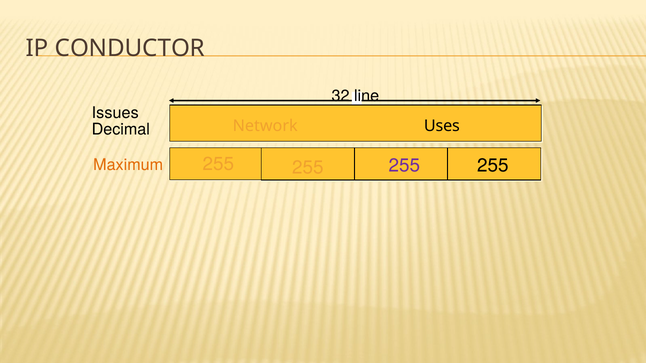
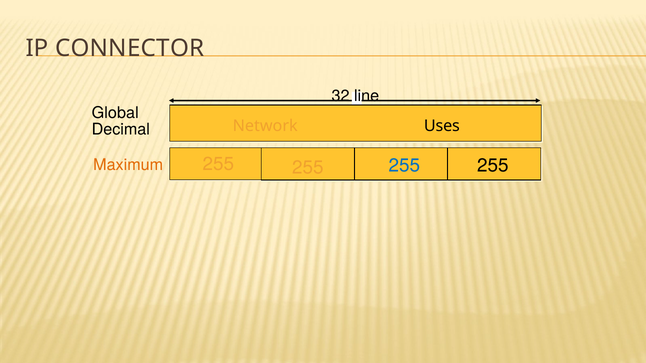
CONDUCTOR: CONDUCTOR -> CONNECTOR (130, 48)
Issues: Issues -> Global (115, 113)
255 colour: purple -> blue (404, 166)
